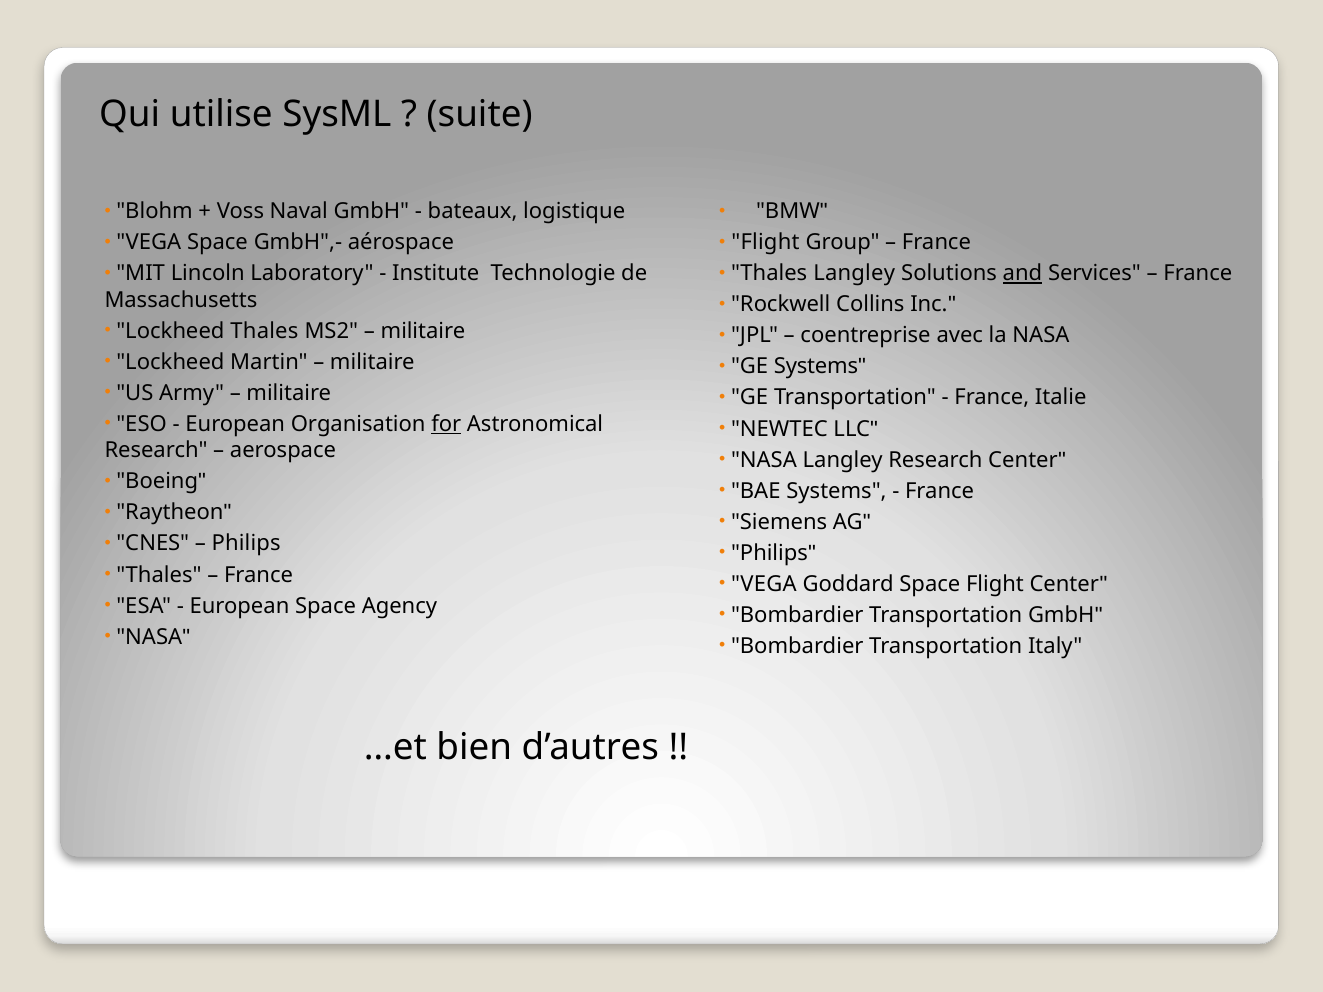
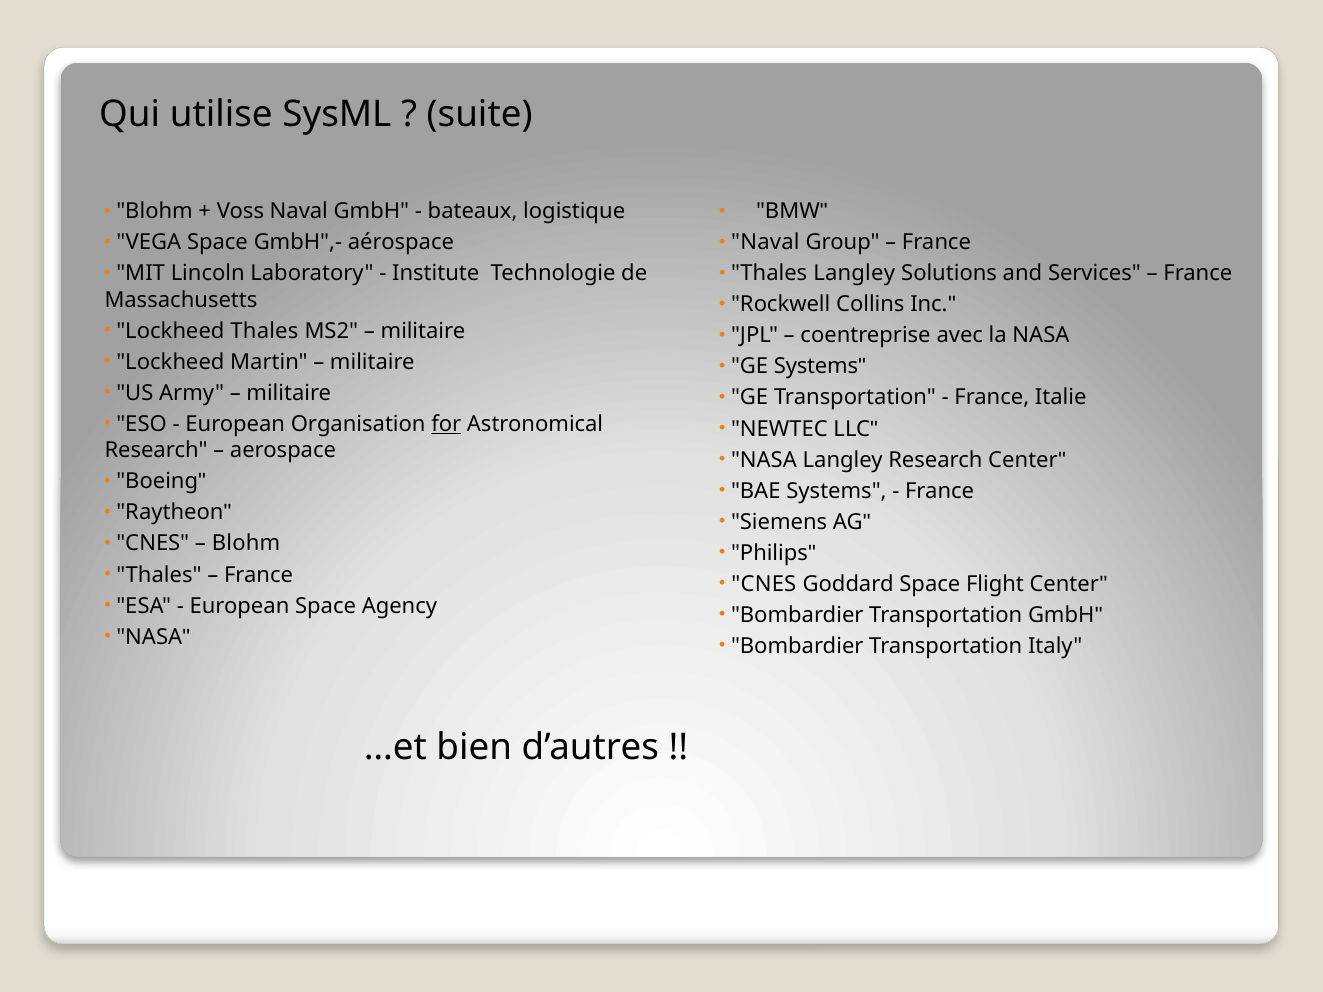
Flight: Flight -> Naval (765, 243)
and underline: present -> none (1022, 274)
Philips: Philips -> Blohm (246, 544)
VEGA: VEGA -> CNES (764, 584)
